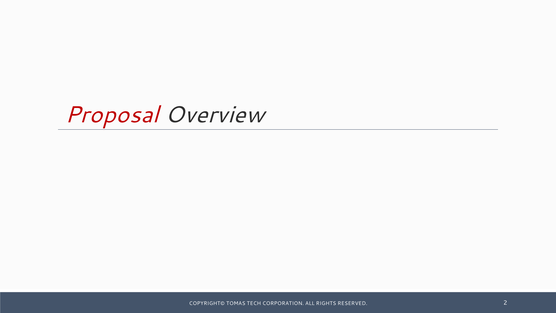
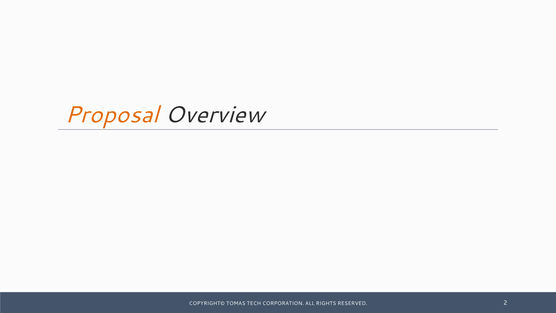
Proposal colour: red -> orange (112, 115)
